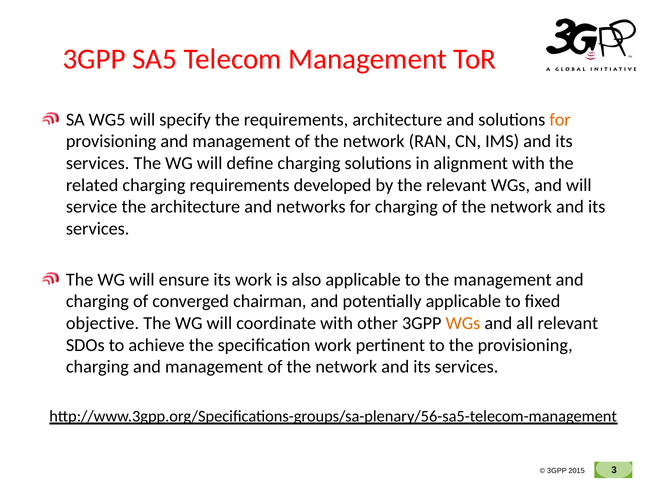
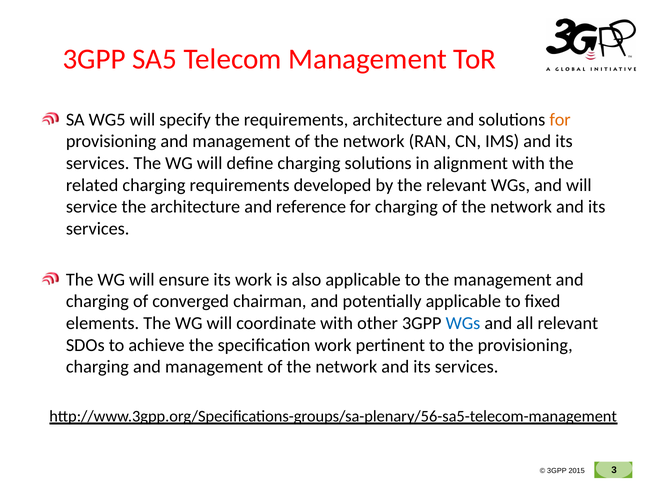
networks: networks -> reference (311, 207)
objective: objective -> elements (103, 323)
WGs colour: orange -> blue (463, 323)
